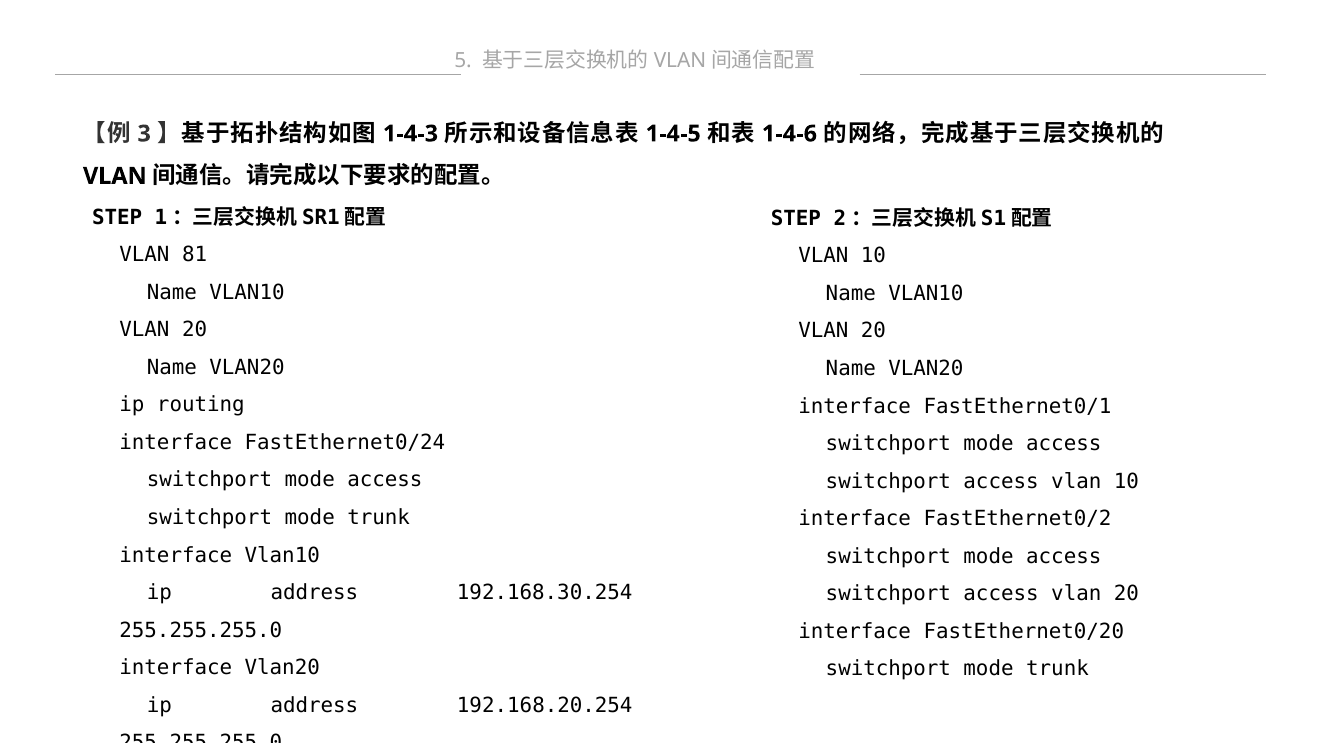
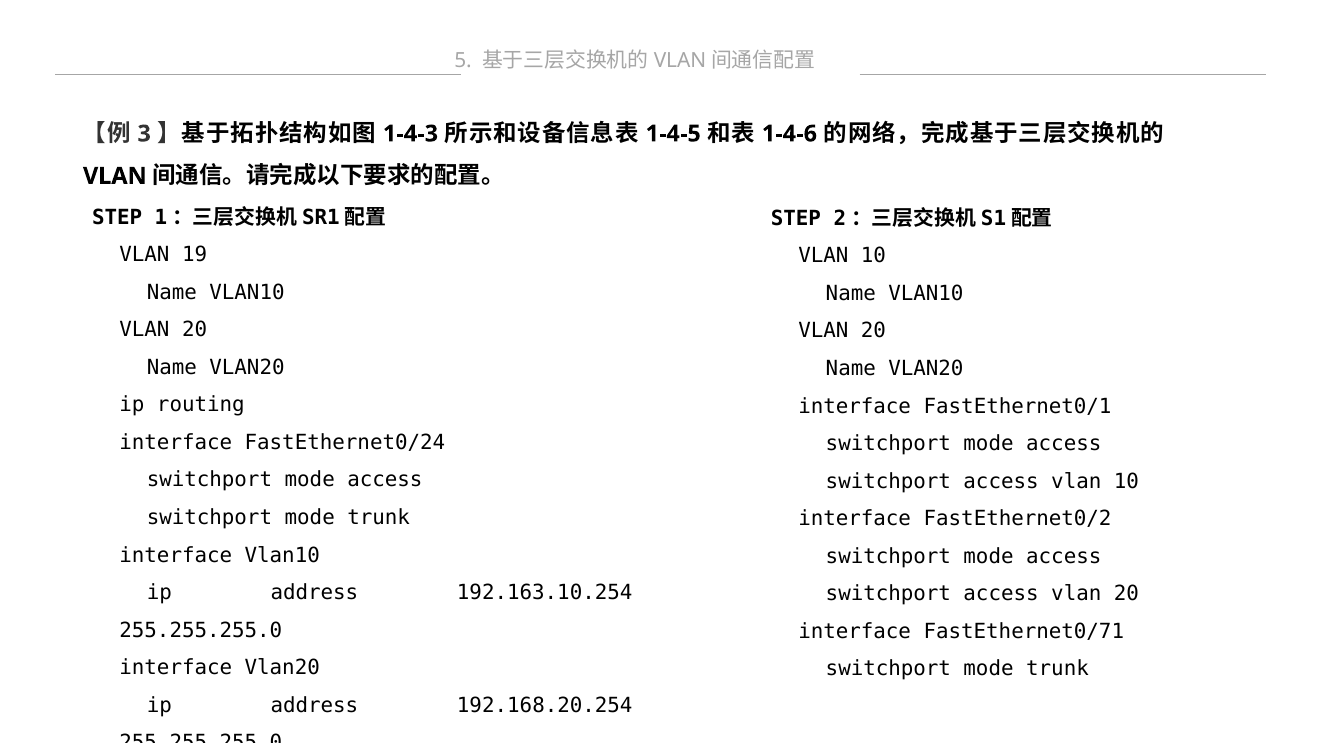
81: 81 -> 19 (195, 255)
192.168.30.254: 192.168.30.254 -> 192.163.10.254 (545, 593)
FastEthernet0/20: FastEthernet0/20 -> FastEthernet0/71 (1024, 631)
